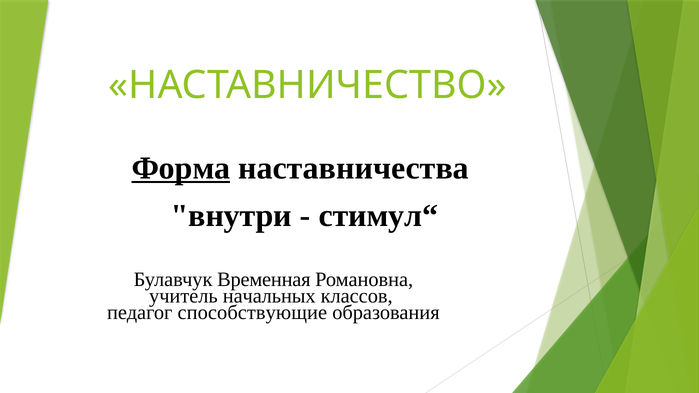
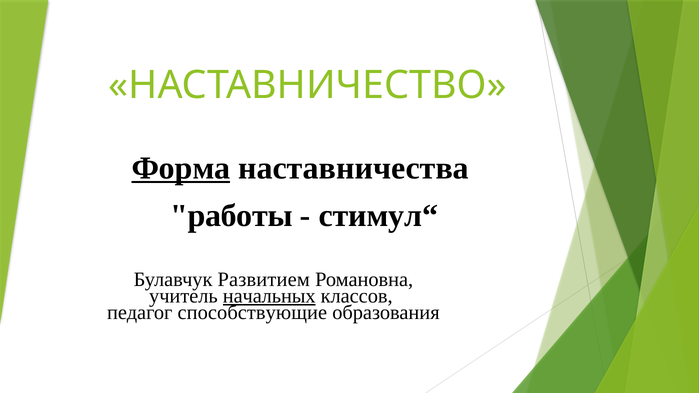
внутри: внутри -> работы (231, 216)
Временная: Временная -> Развитием (264, 280)
начальных underline: none -> present (269, 296)
